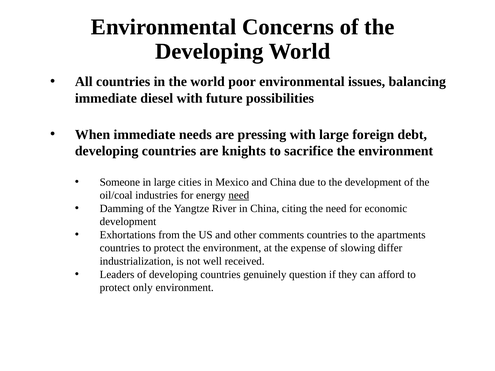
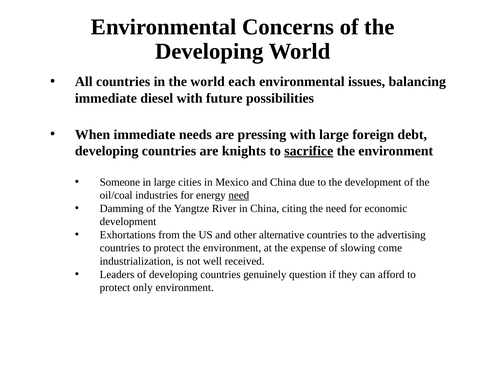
poor: poor -> each (242, 82)
sacrifice underline: none -> present (309, 151)
comments: comments -> alternative (282, 235)
apartments: apartments -> advertising (401, 235)
differ: differ -> come (390, 248)
